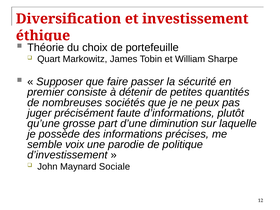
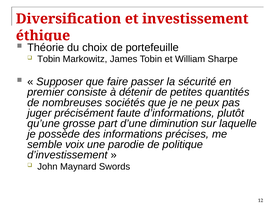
Quart: Quart -> Tobin (49, 59)
Sociale: Sociale -> Swords (115, 167)
